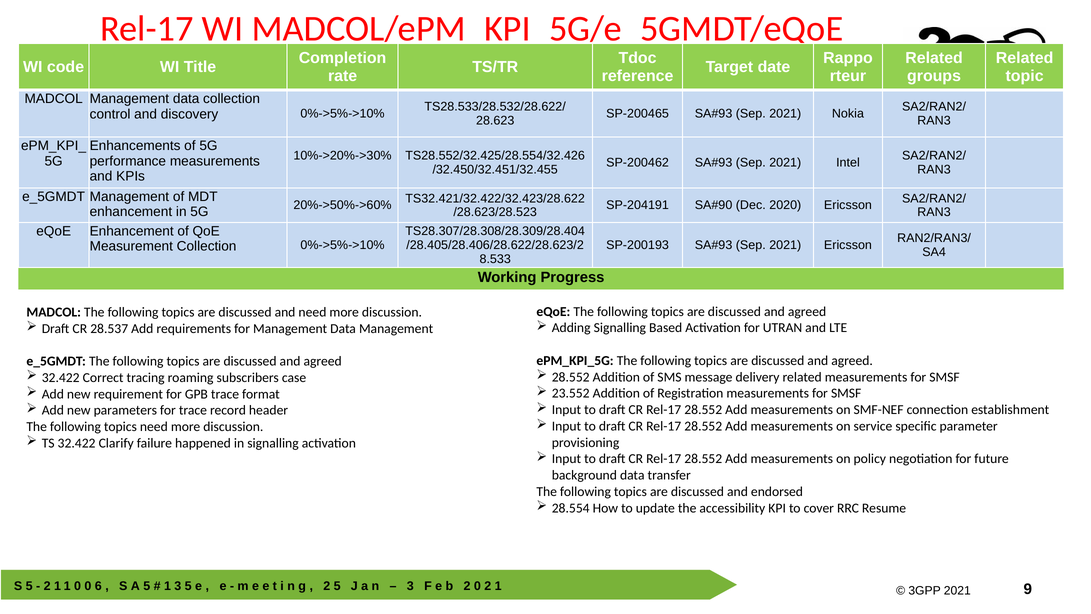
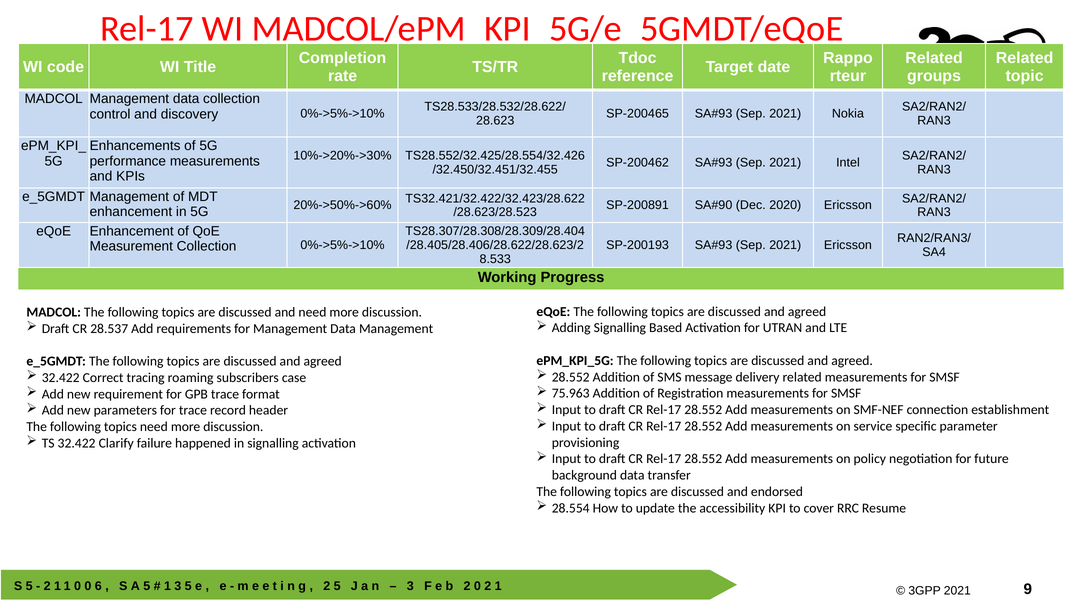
SP-204191: SP-204191 -> SP-200891 (638, 205)
23.552: 23.552 -> 75.963 (571, 393)
